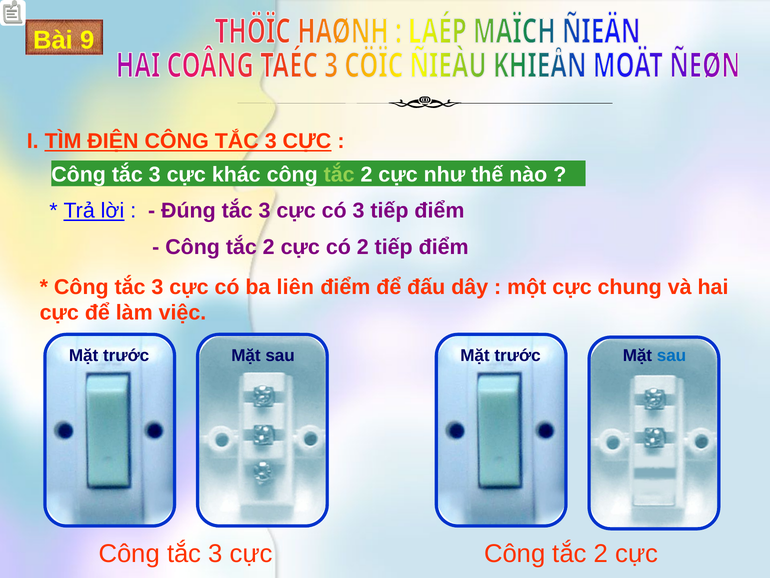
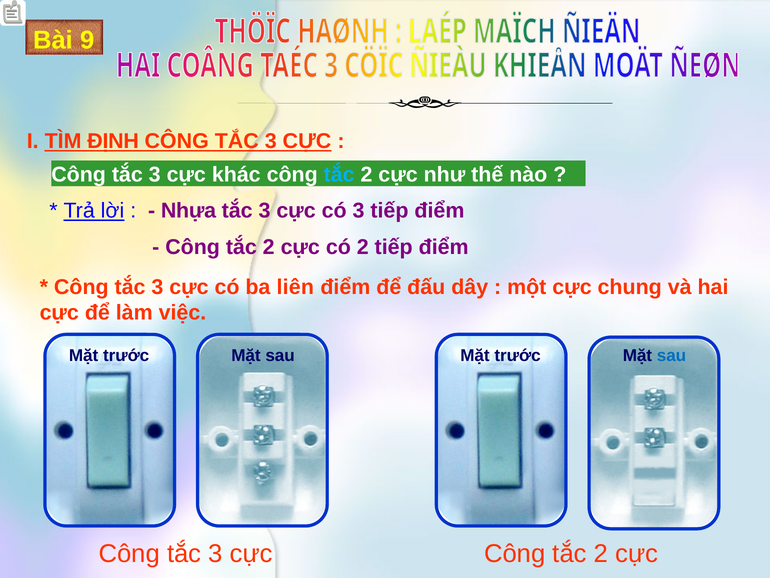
ĐIỆN: ĐIỆN -> ĐỊNH (113, 141)
tắc colour: light green -> light blue (339, 175)
Đúng: Đúng -> Nhựa (189, 211)
